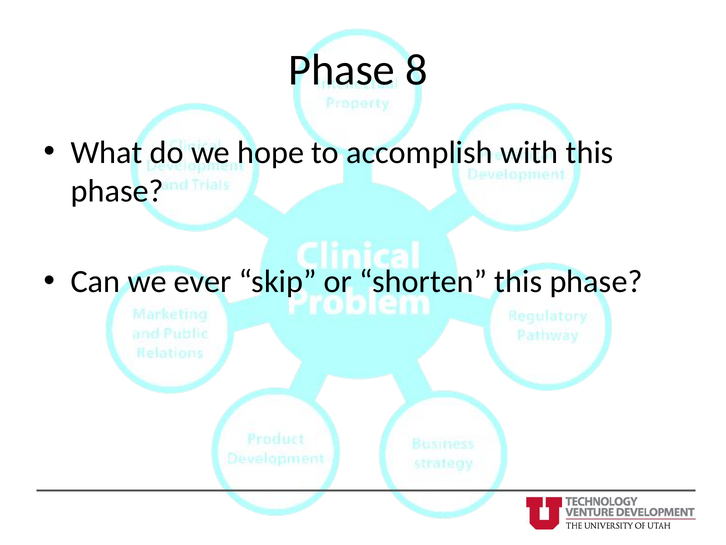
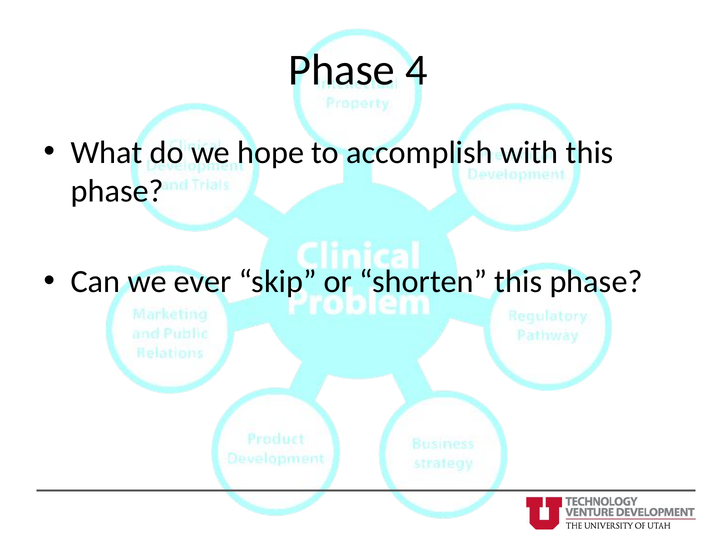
8: 8 -> 4 (416, 70)
